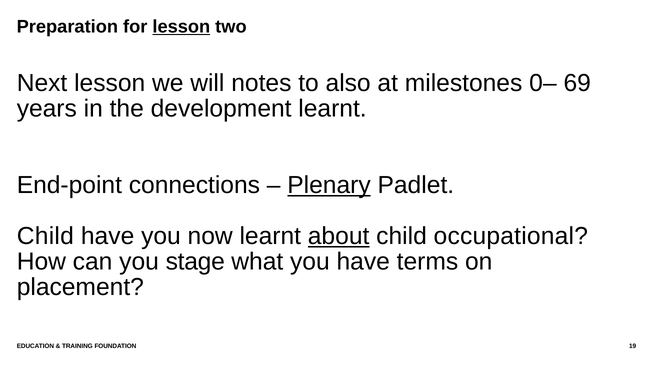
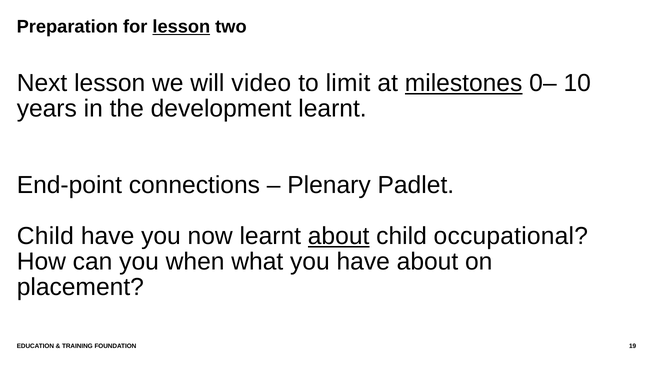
notes: notes -> video (261, 83)
also: also -> limit (348, 83)
milestones underline: none -> present (464, 83)
69: 69 -> 10 (577, 83)
Plenary underline: present -> none (329, 185)
stage: stage -> when (195, 262)
have terms: terms -> about (427, 262)
